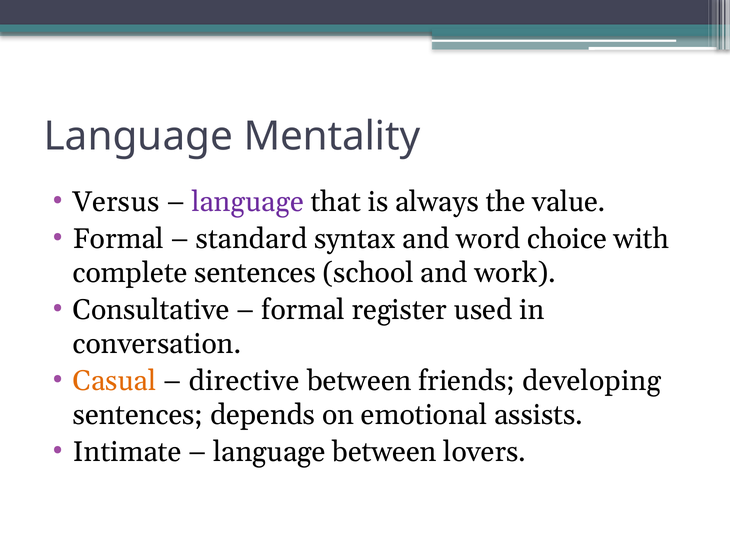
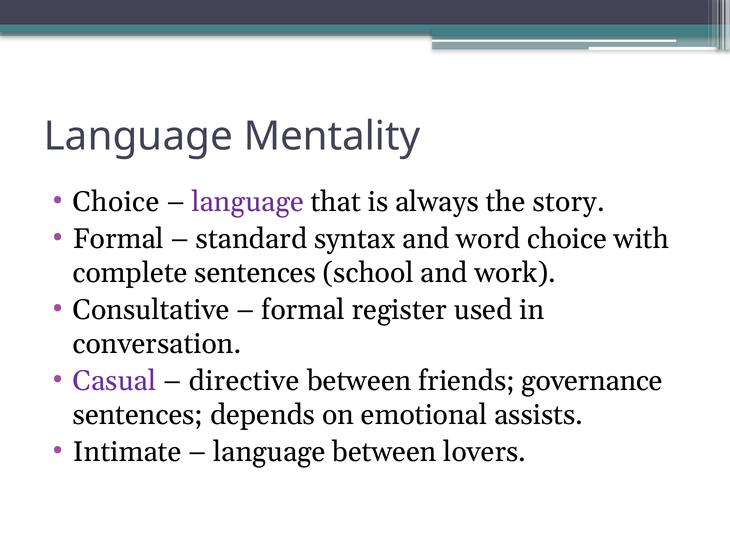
Versus: Versus -> Choice (116, 202)
value: value -> story (569, 202)
Casual colour: orange -> purple (115, 381)
developing: developing -> governance (592, 381)
